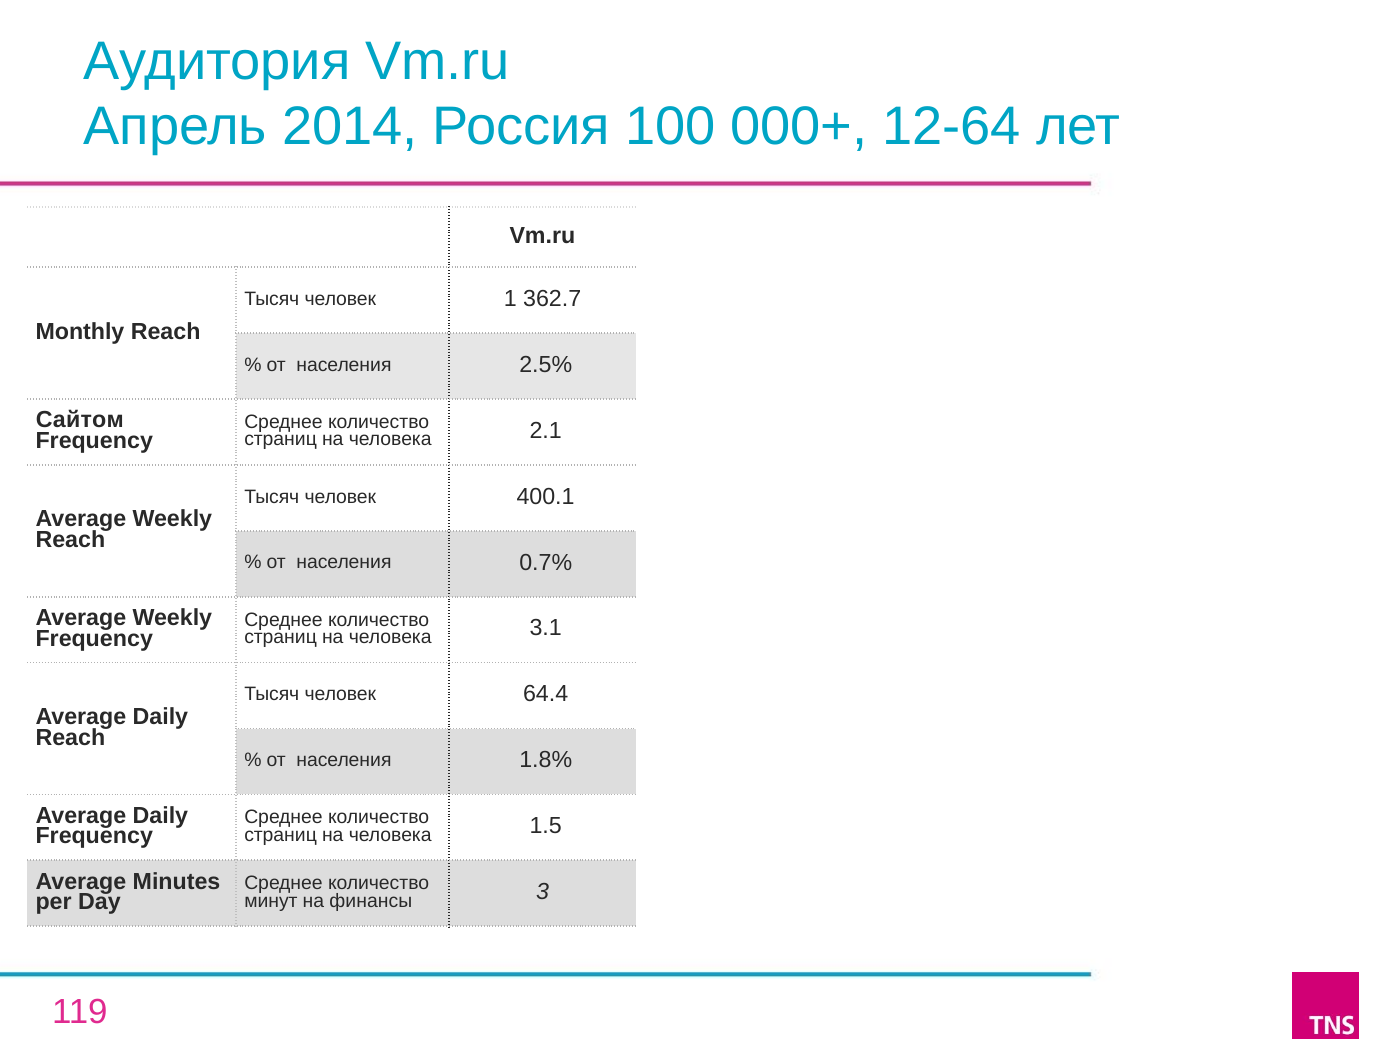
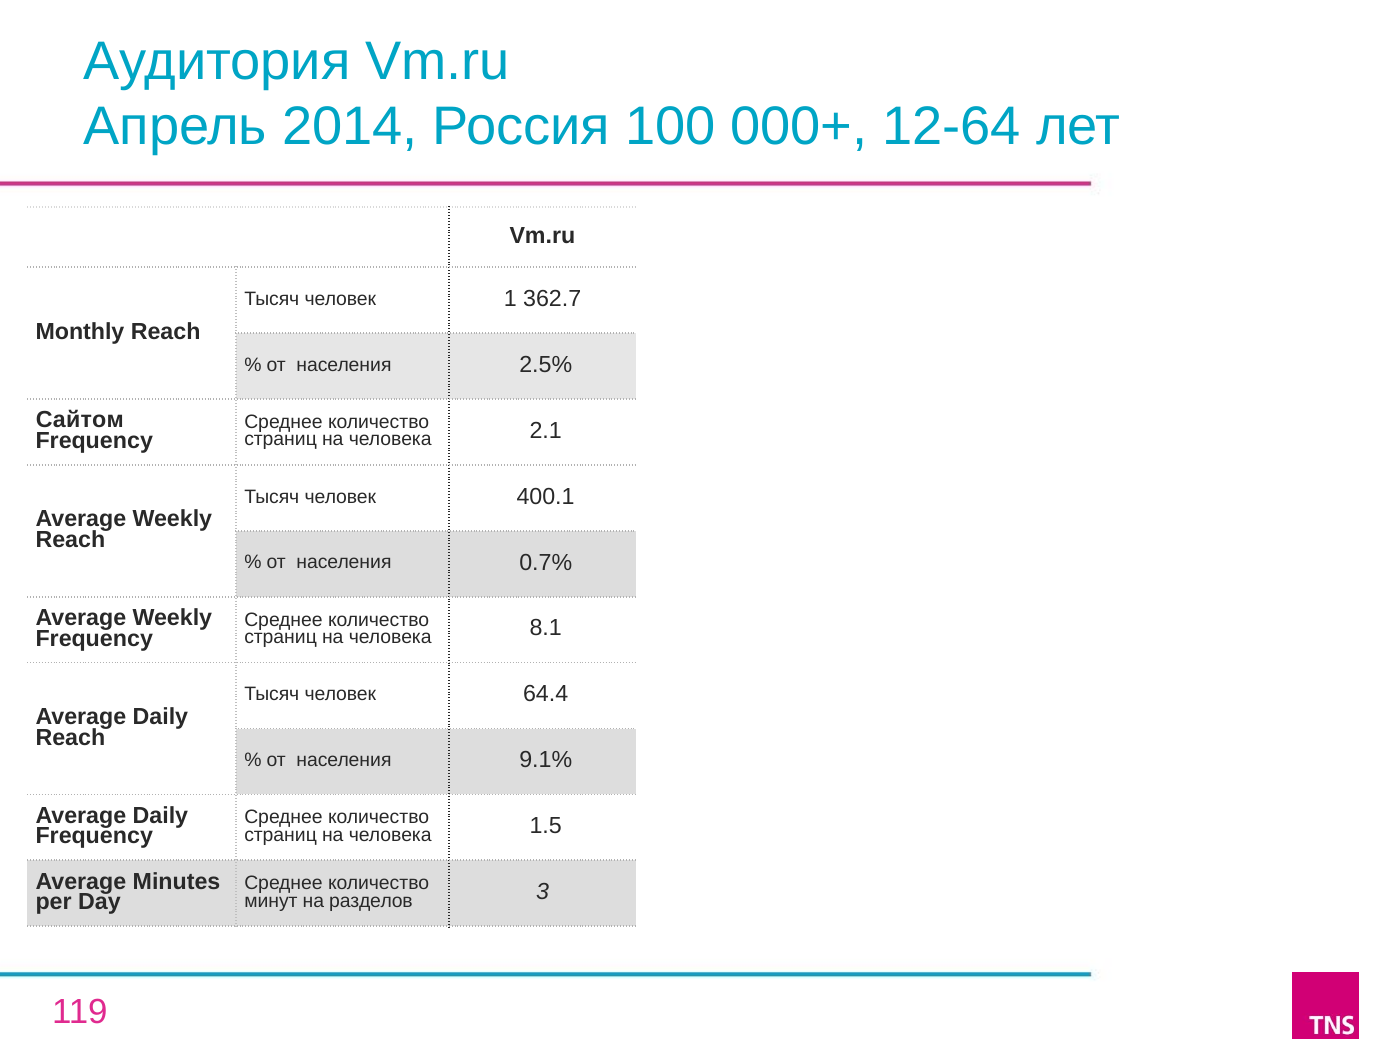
3.1: 3.1 -> 8.1 (546, 628)
1.8%: 1.8% -> 9.1% (546, 760)
финансы: финансы -> разделов (371, 901)
